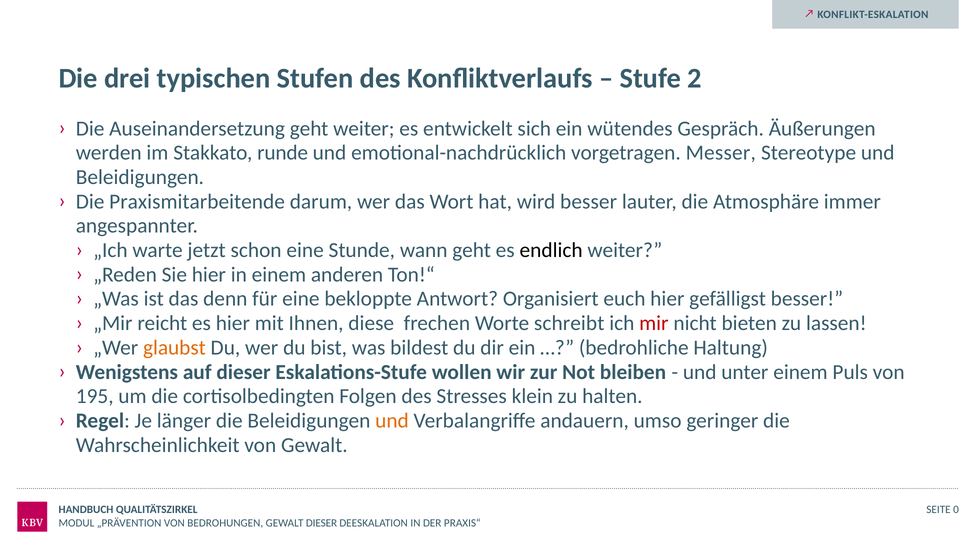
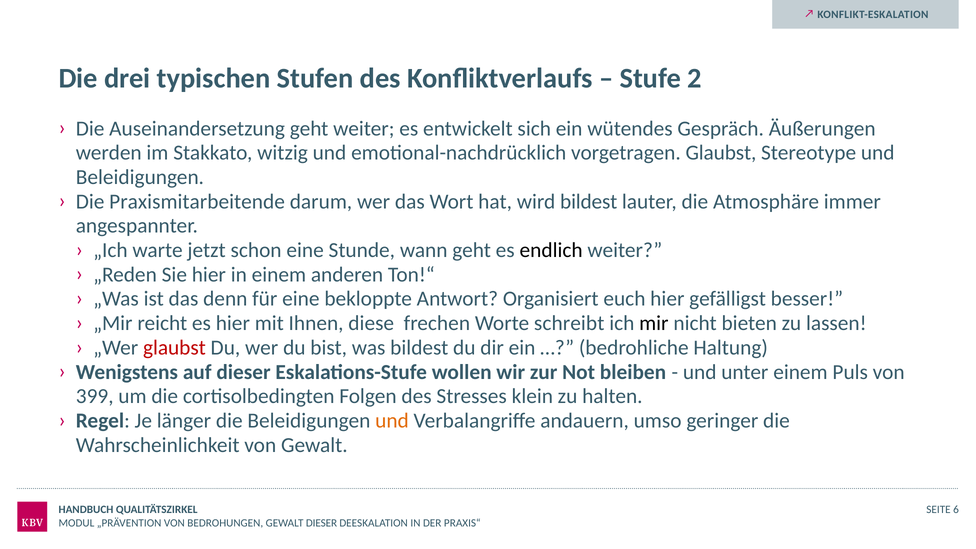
runde: runde -> witzig (283, 153)
vorgetragen Messer: Messer -> Glaubst (721, 153)
wird besser: besser -> bildest (589, 202)
mir colour: red -> black (654, 323)
glaubst colour: orange -> red (174, 348)
195: 195 -> 399 (95, 396)
0: 0 -> 6 (956, 510)
